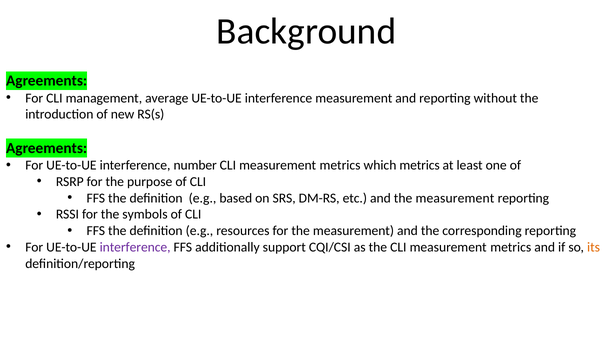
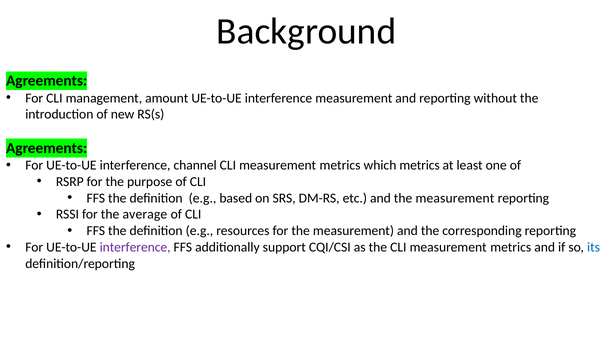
average: average -> amount (167, 98)
number: number -> channel (195, 165)
symbols: symbols -> average (145, 214)
its colour: orange -> blue (594, 247)
